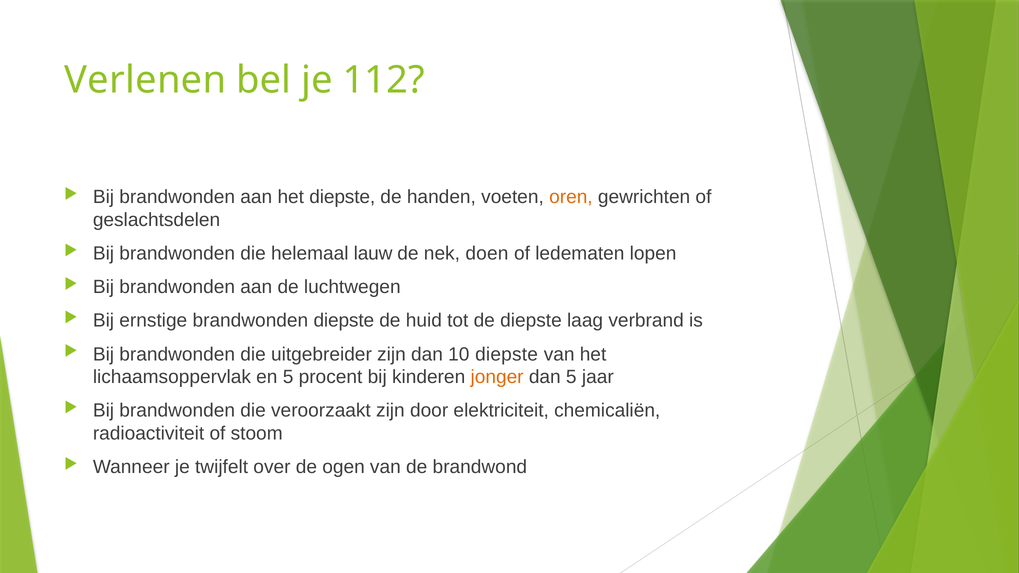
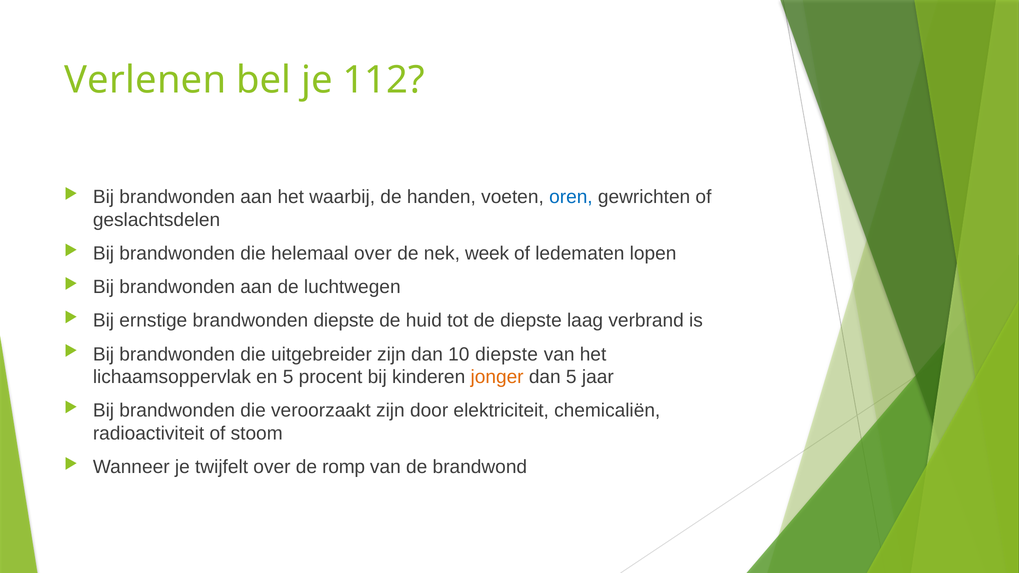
het diepste: diepste -> waarbij (342, 197)
oren colour: orange -> blue (571, 197)
helemaal lauw: lauw -> over (373, 254)
doen: doen -> week (487, 254)
ogen: ogen -> romp (344, 467)
